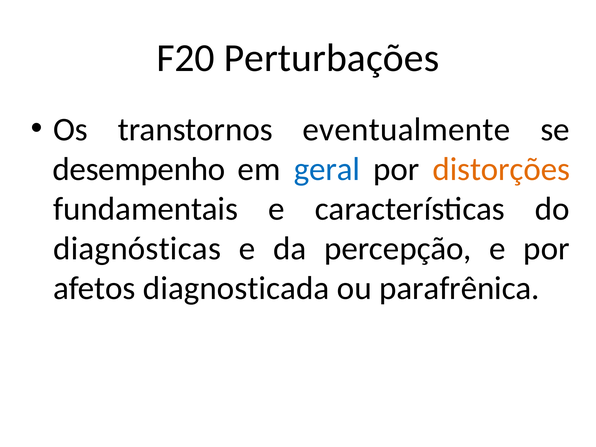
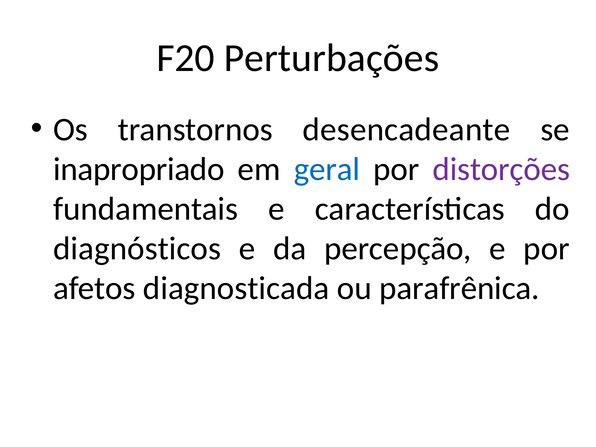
eventualmente: eventualmente -> desencadeante (406, 129)
desempenho: desempenho -> inapropriado (139, 169)
distorções colour: orange -> purple (501, 169)
diagnósticas: diagnósticas -> diagnósticos (137, 249)
